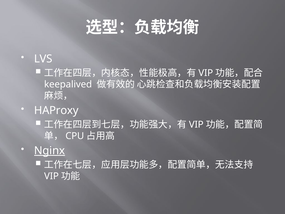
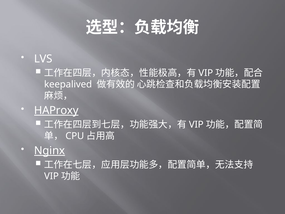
HAProxy underline: none -> present (56, 110)
